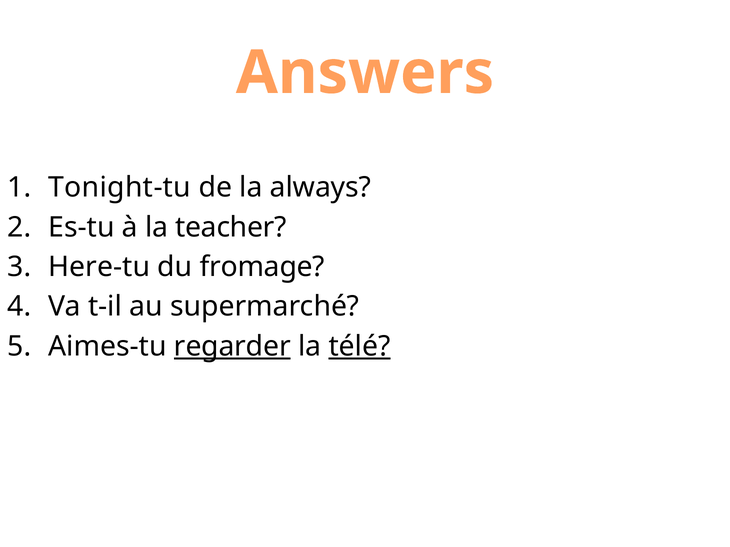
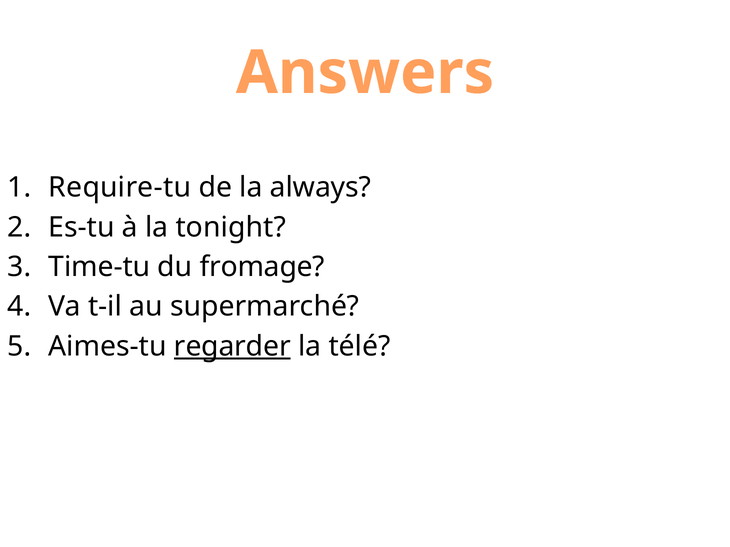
Tonight-tu: Tonight-tu -> Require-tu (120, 188)
teacher: teacher -> tonight (231, 227)
Here-tu: Here-tu -> Time-tu (99, 267)
télé underline: present -> none (360, 347)
